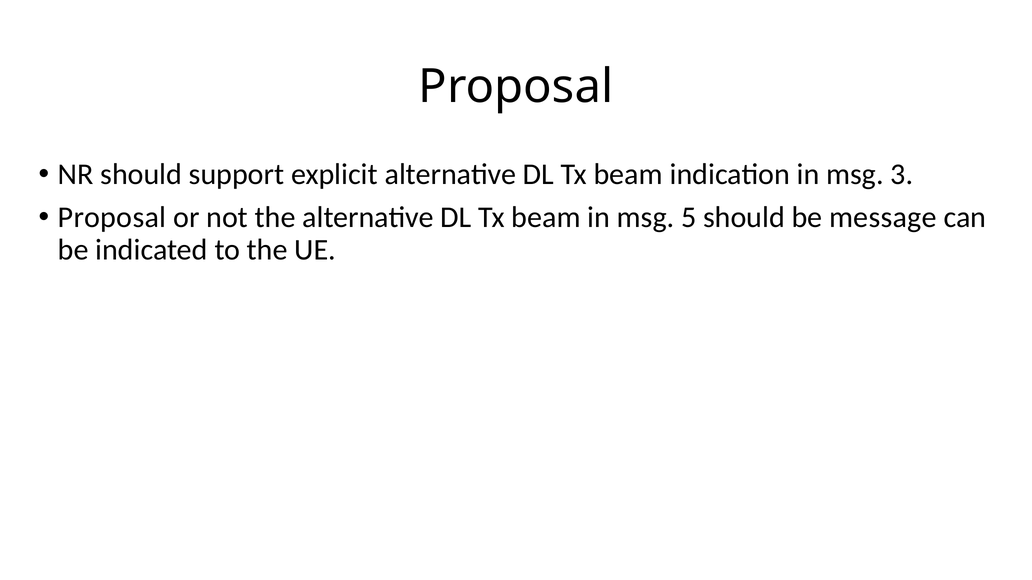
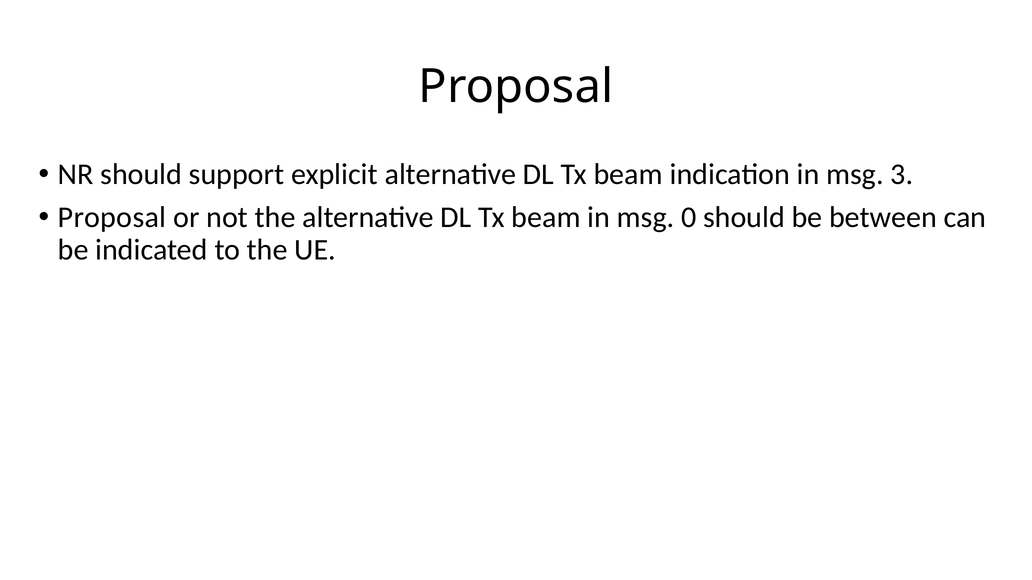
5: 5 -> 0 (689, 218)
message: message -> between (883, 218)
